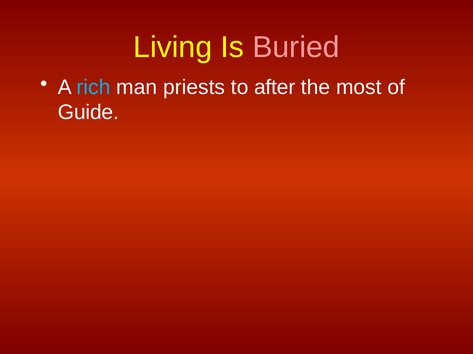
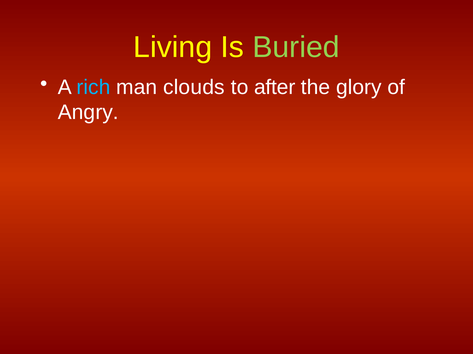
Buried colour: pink -> light green (296, 47)
priests: priests -> clouds (194, 87)
most: most -> glory (359, 87)
Guide: Guide -> Angry (88, 113)
